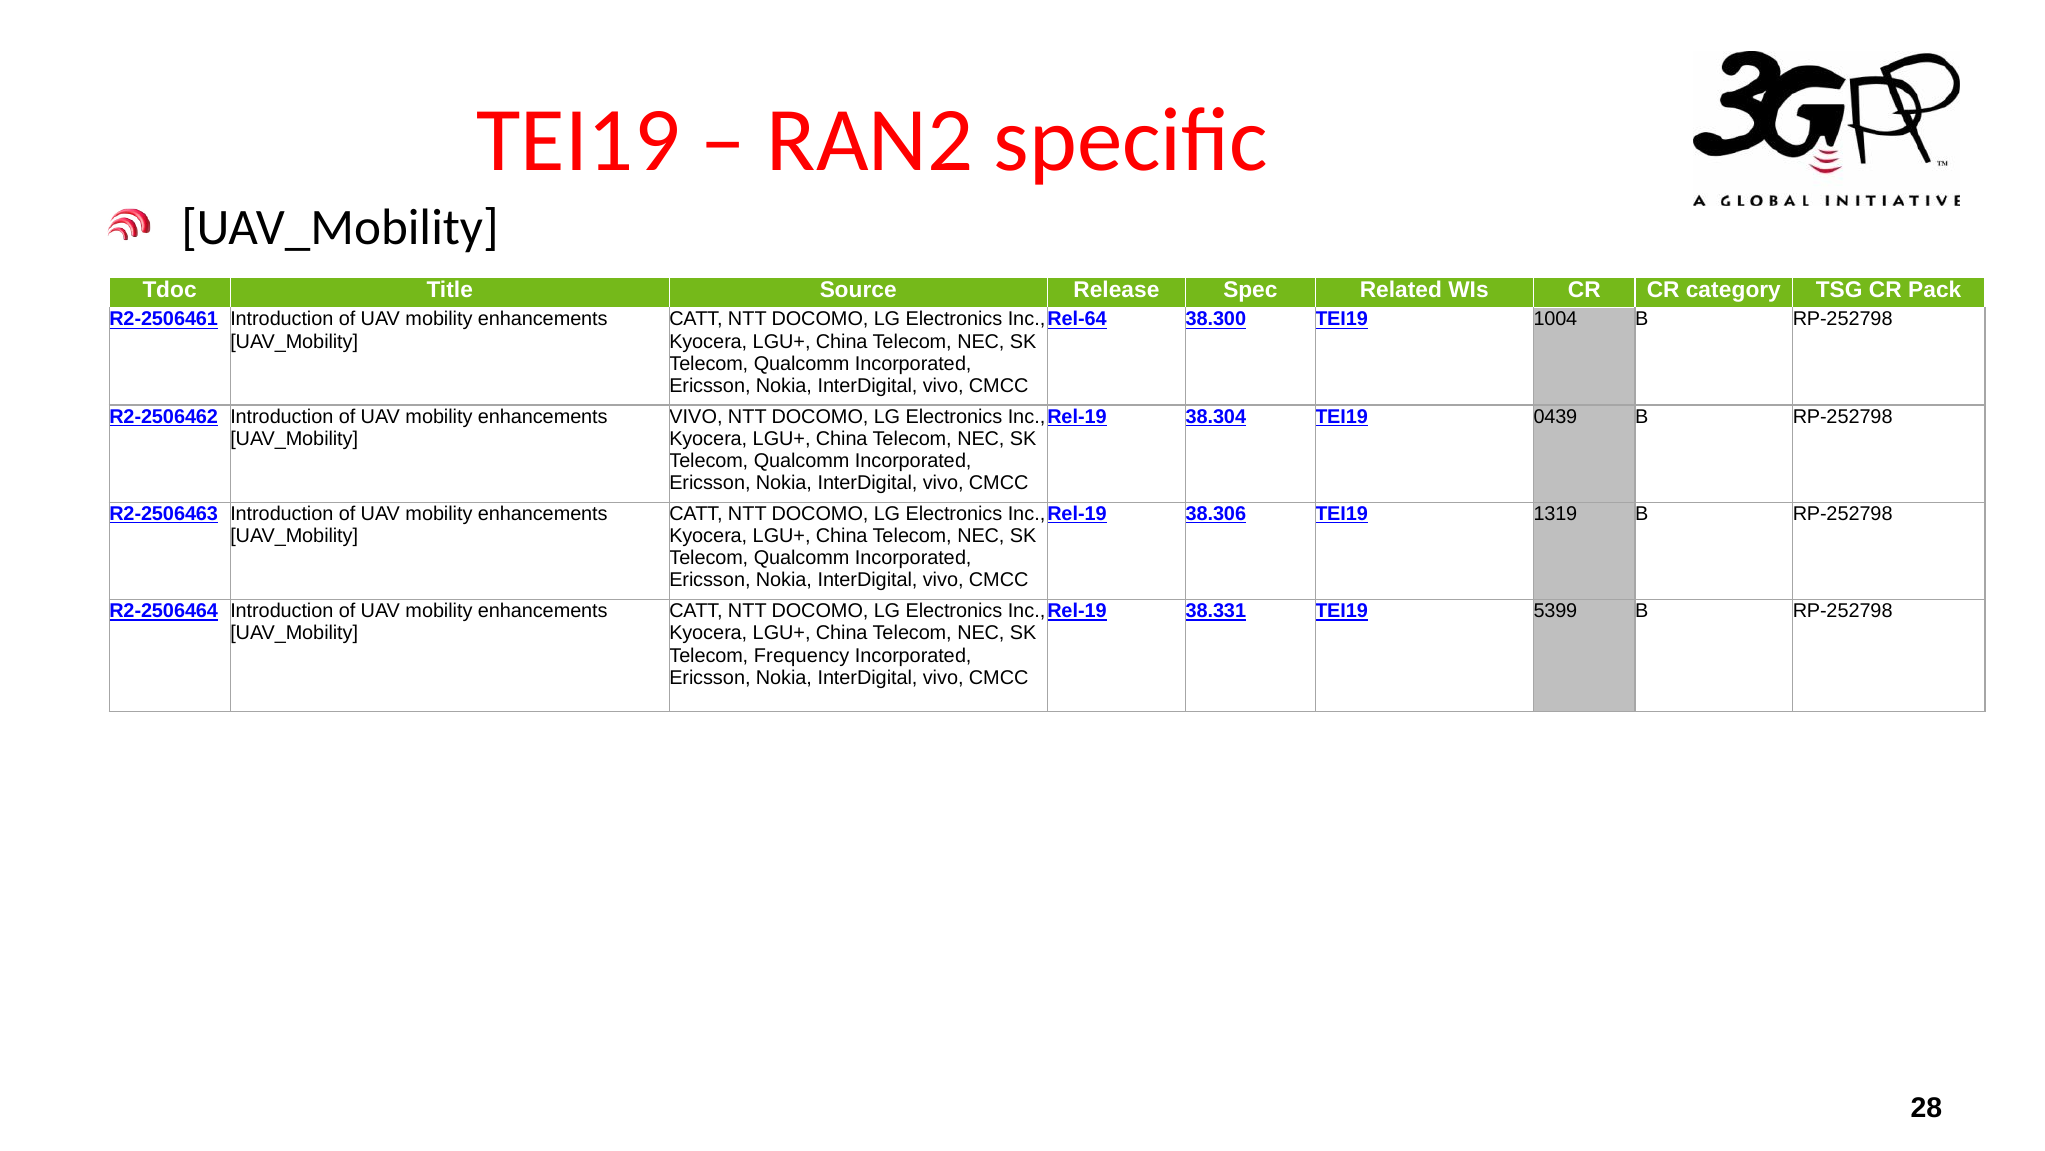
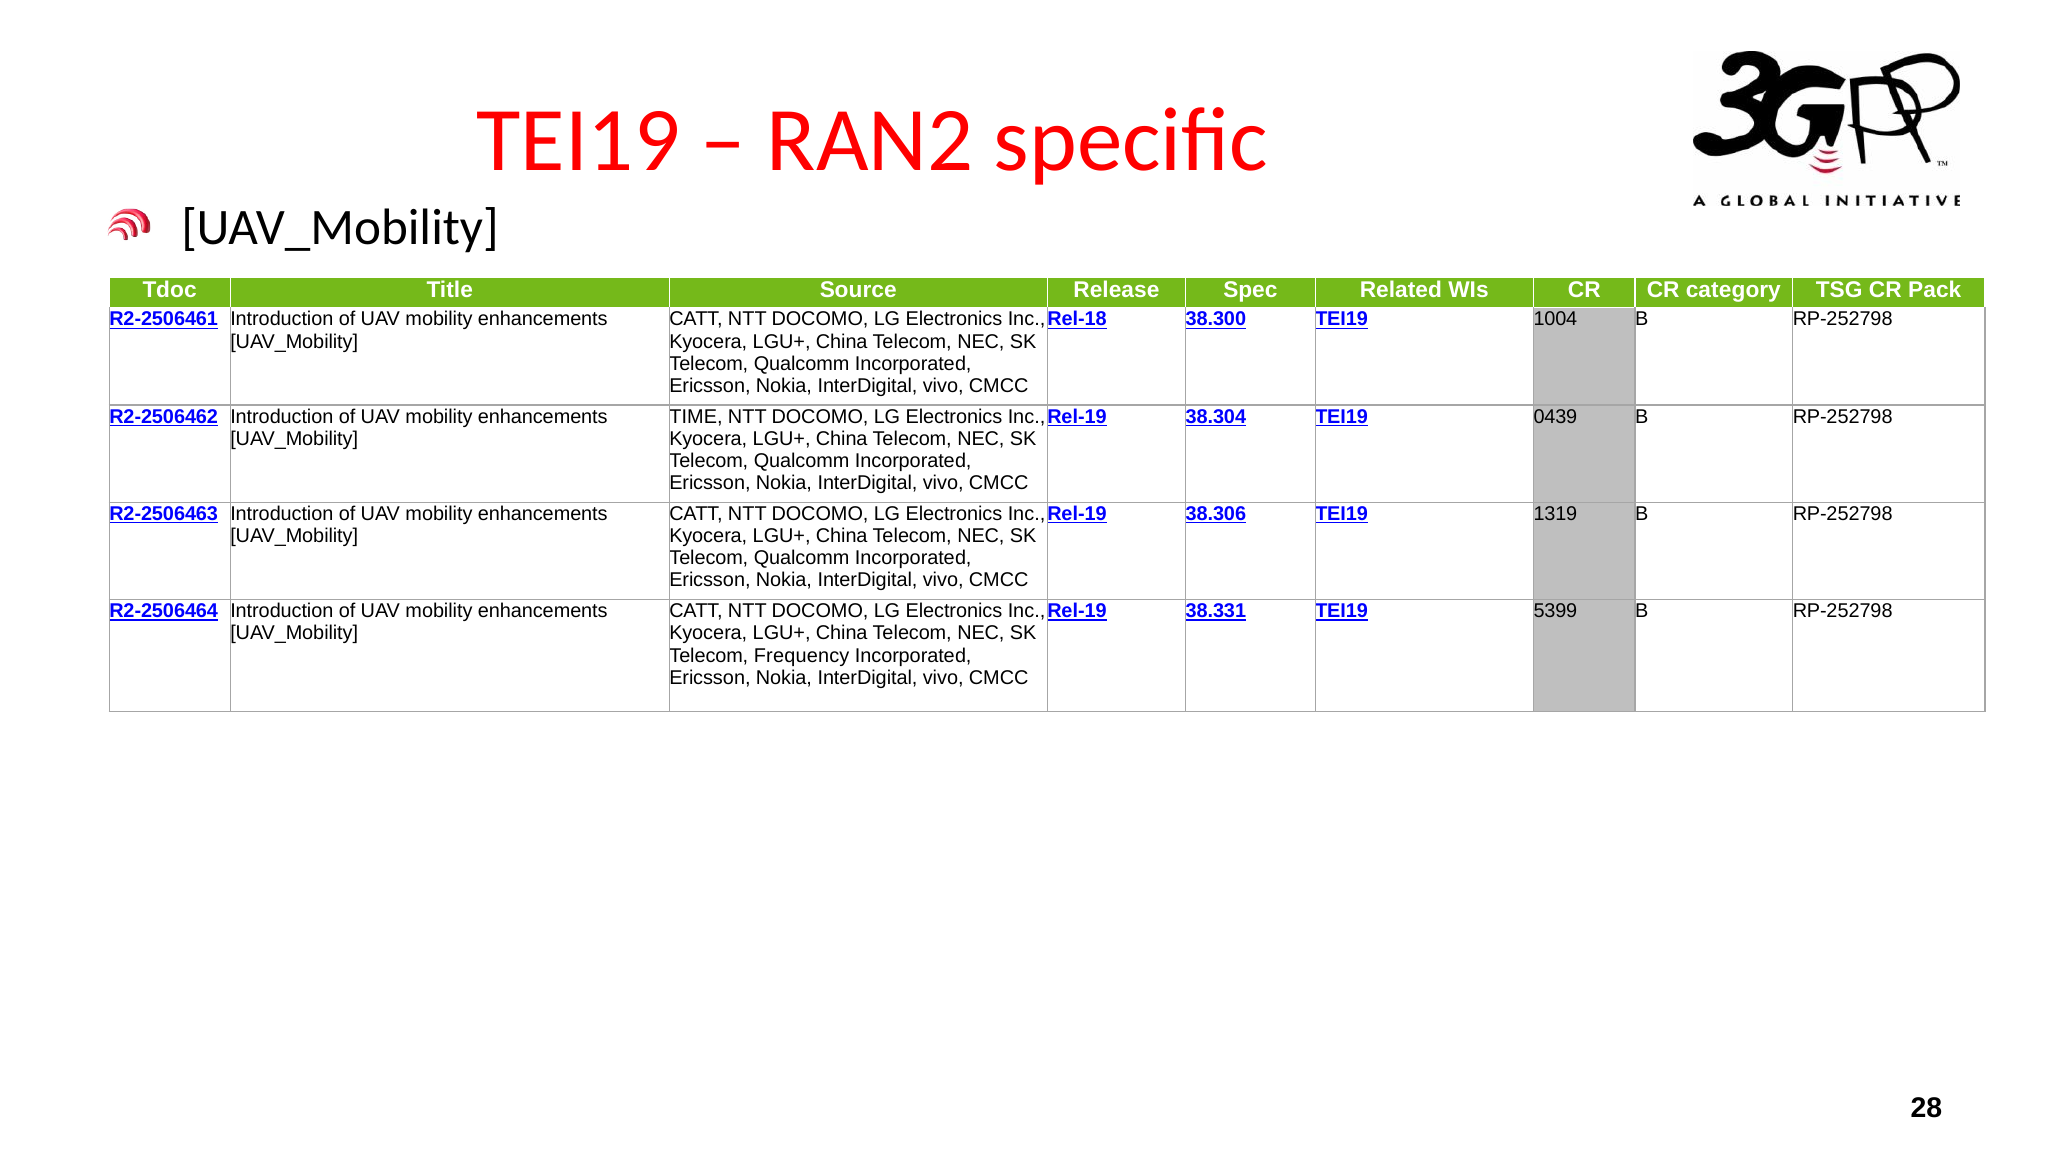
Rel-64: Rel-64 -> Rel-18 (1077, 319)
VIVO: VIVO -> TIME (696, 416)
